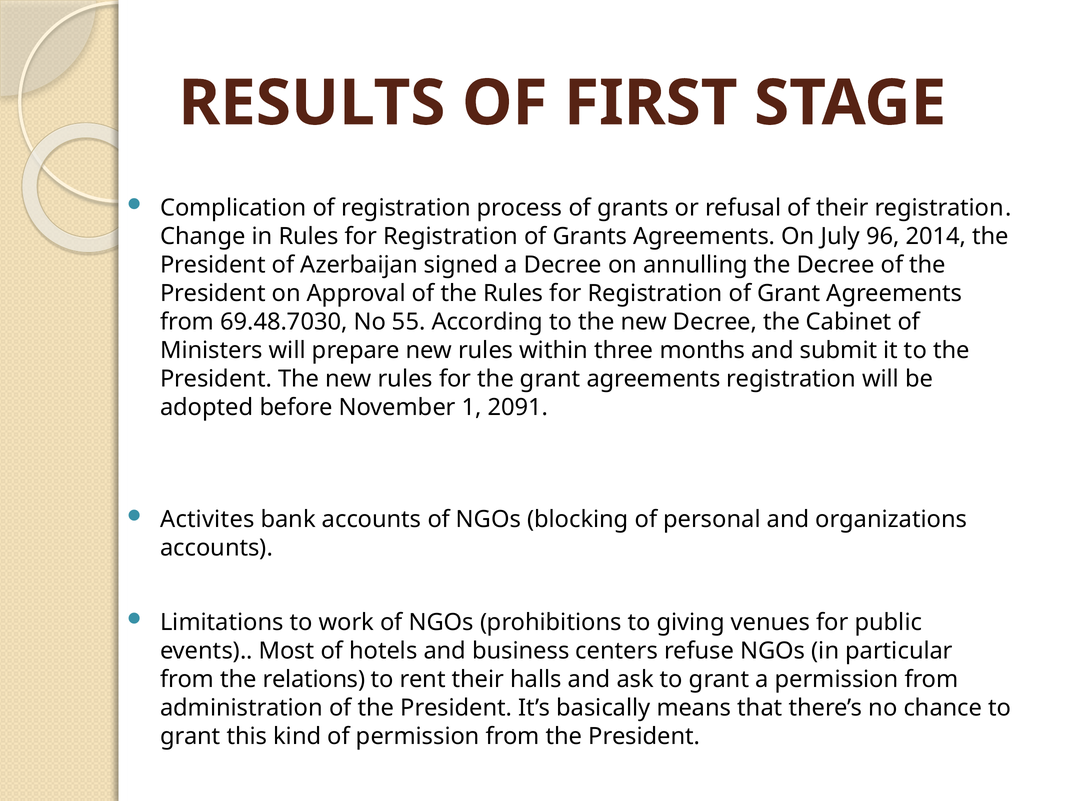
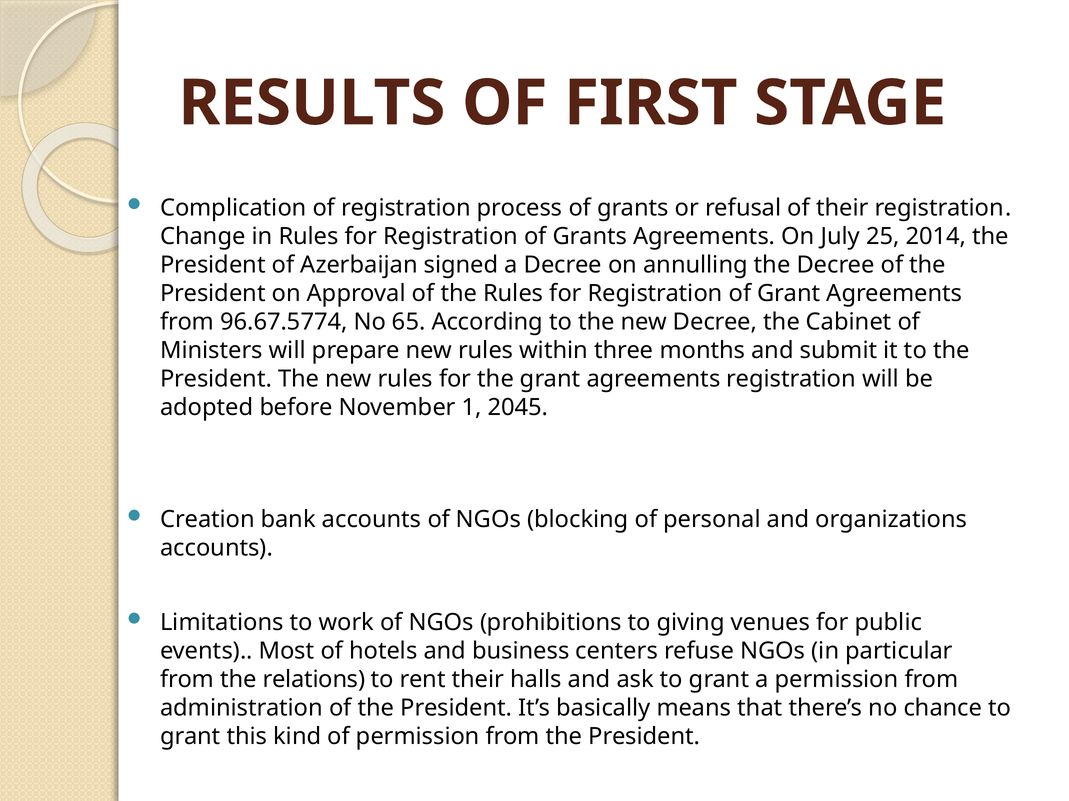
96: 96 -> 25 (883, 237)
69.48.7030: 69.48.7030 -> 96.67.5774 (284, 322)
55: 55 -> 65 (409, 322)
2091: 2091 -> 2045 (518, 408)
Activites: Activites -> Creation (207, 520)
